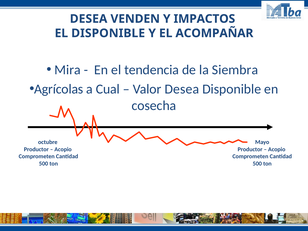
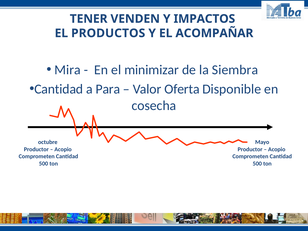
DESEA: DESEA -> TENER (89, 19)
EL DISPONIBLE: DISPONIBLE -> PRODUCTOS (108, 33)
tendencia: tendencia -> minimizar (152, 70)
Agrícolas: Agrícolas -> Cantidad (59, 89)
Cual: Cual -> Para (108, 89)
Valor Desea: Desea -> Oferta (182, 89)
